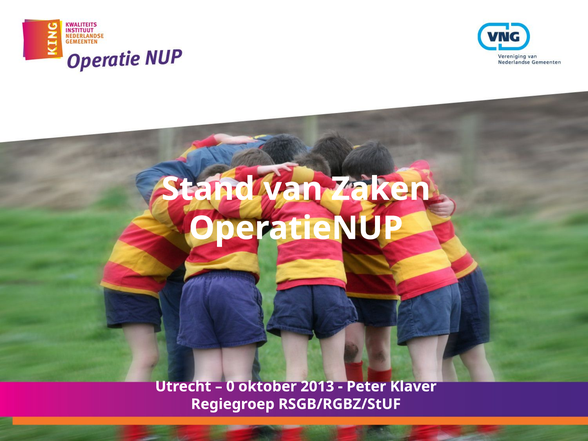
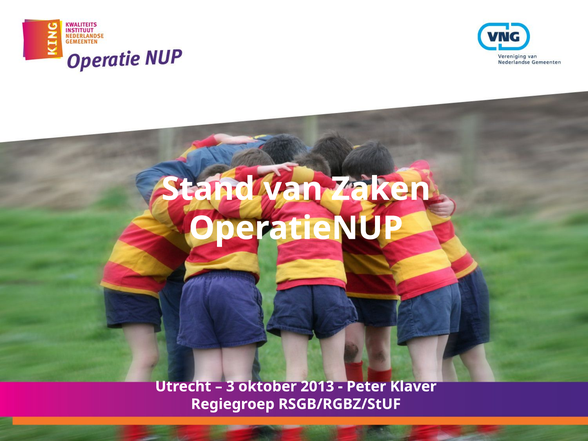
0: 0 -> 3 (230, 386)
